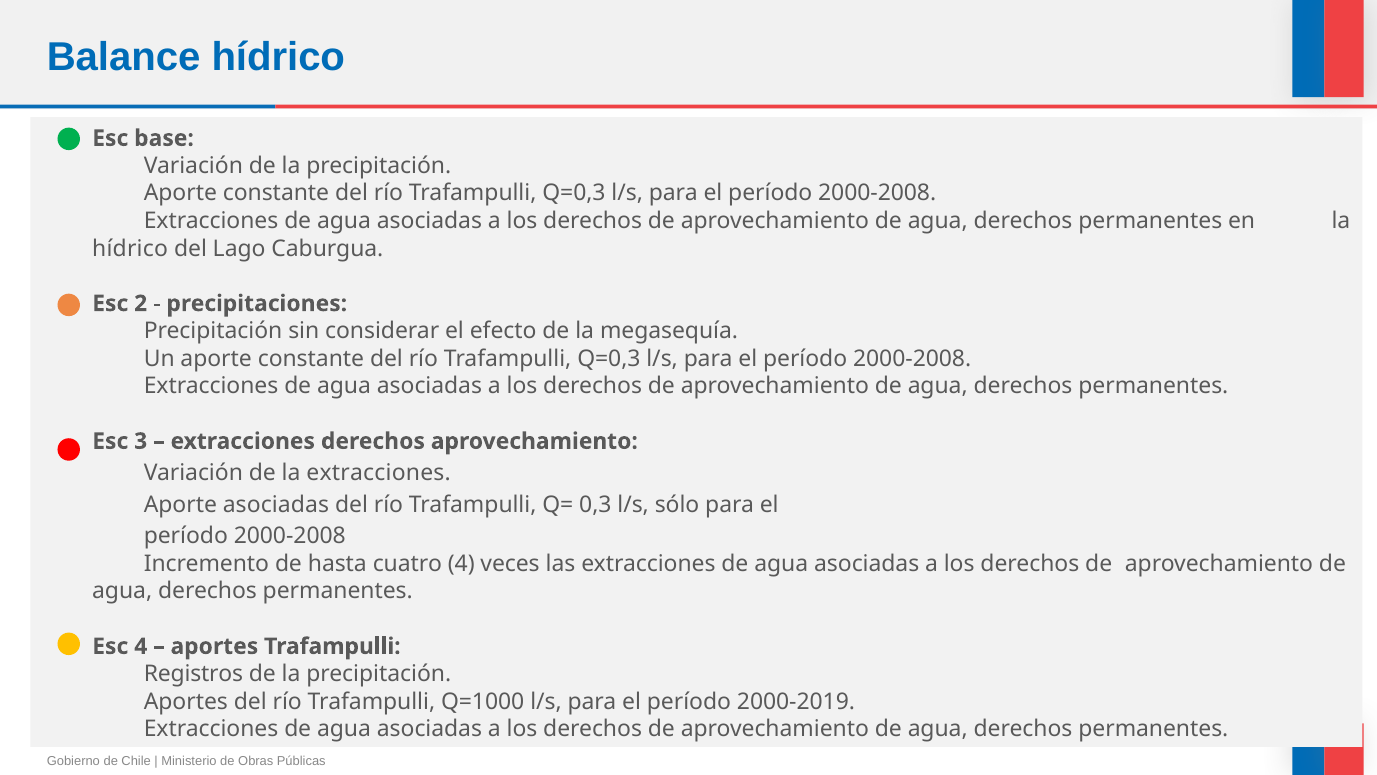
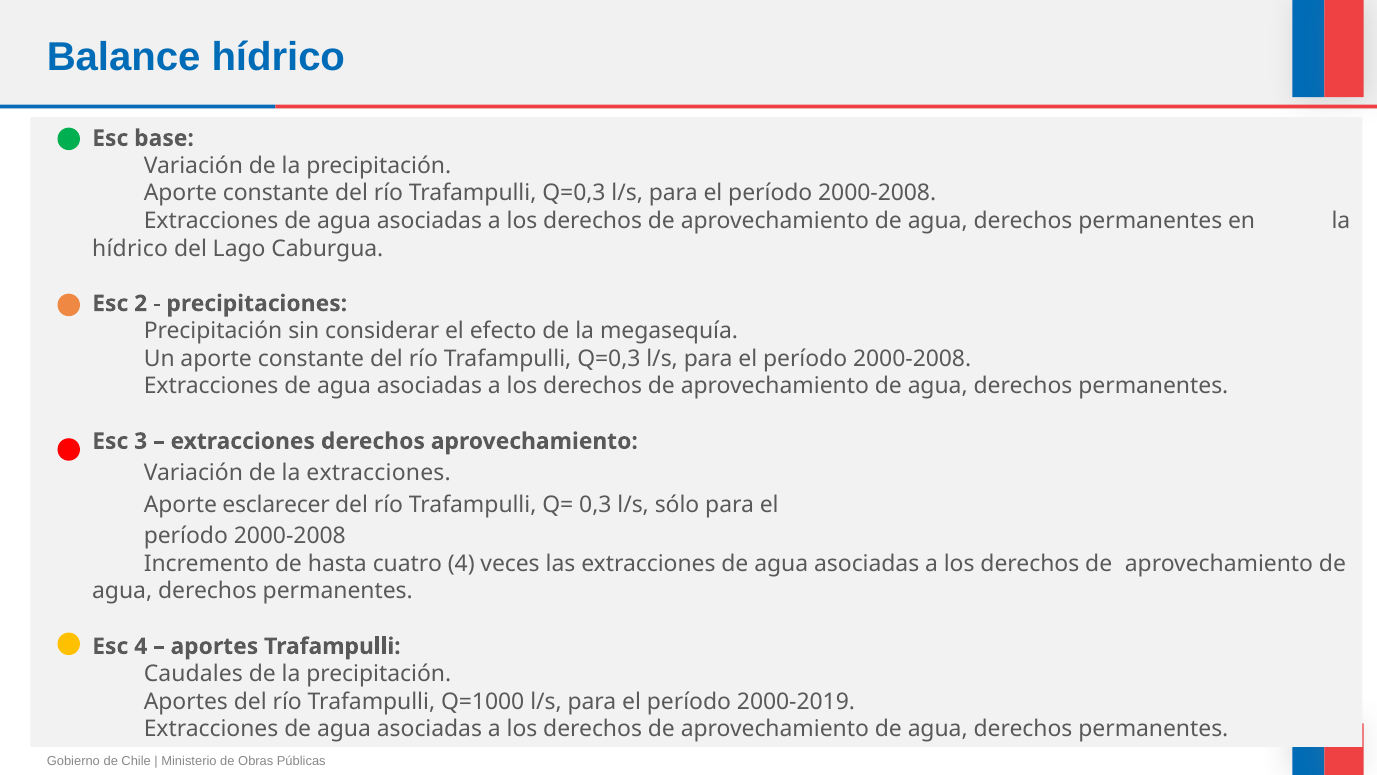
Aporte asociadas: asociadas -> esclarecer (276, 504)
Registros: Registros -> Caudales (193, 674)
